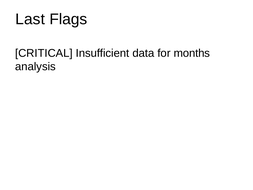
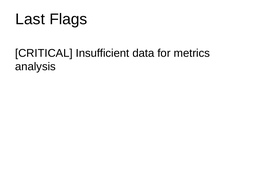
months: months -> metrics (192, 53)
